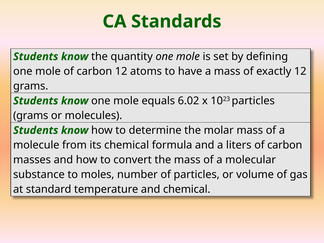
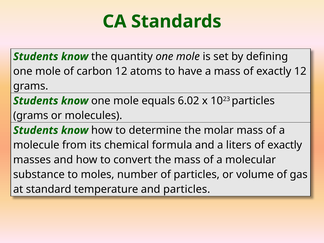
carbon: carbon -> exactly (285, 145)
and chemical: chemical -> particles (187, 189)
